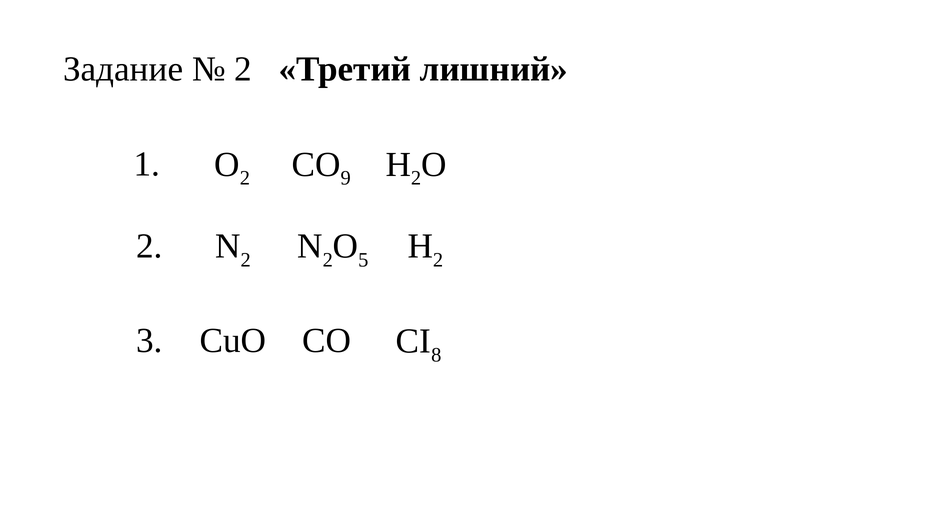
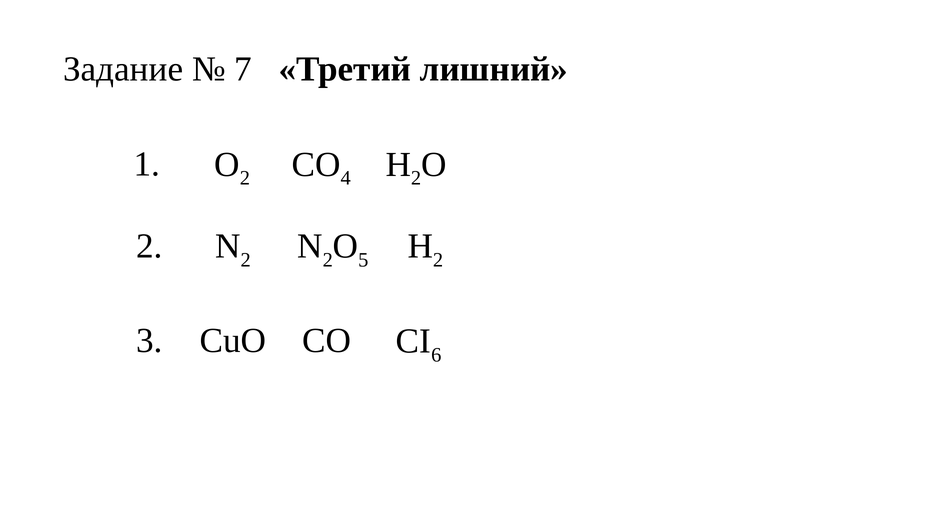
2: 2 -> 7 (243, 69)
9: 9 -> 4 (346, 178)
8: 8 -> 6 (436, 355)
